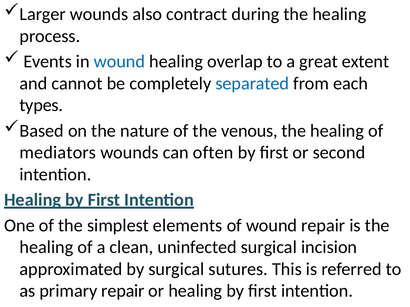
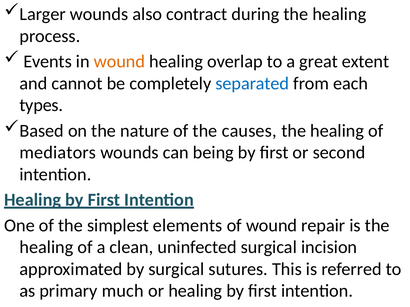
wound colour: blue -> orange (119, 62)
venous: venous -> causes (249, 131)
often: often -> being (213, 153)
primary repair: repair -> much (123, 291)
